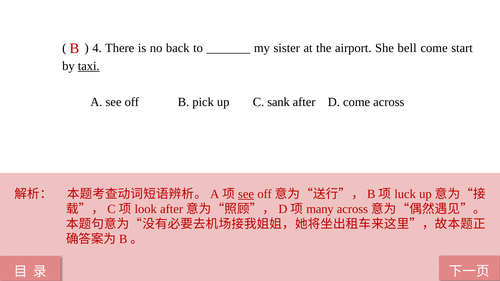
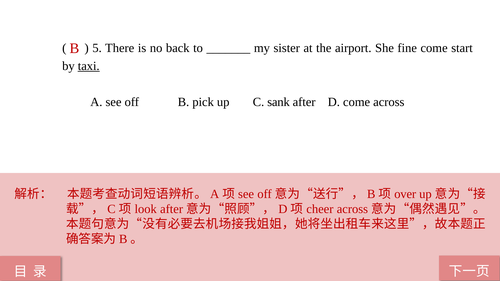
4: 4 -> 5 (97, 48)
bell: bell -> fine (407, 48)
see underline: present -> none (246, 194)
luck: luck -> over (405, 194)
many: many -> cheer (320, 209)
